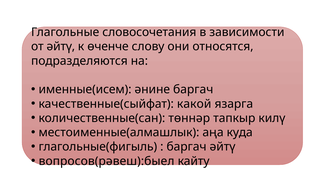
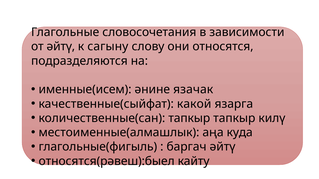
өченче: өченче -> сагыну (108, 47)
әнине баргач: баргач -> язачак (193, 90)
количественные(сан төннәр: төннәр -> тапкыр (189, 118)
вопросов(рәвеш):быел: вопросов(рәвеш):быел -> относятся(рәвеш):быел (107, 161)
